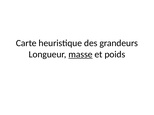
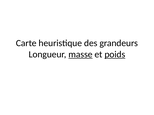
poids underline: none -> present (115, 55)
